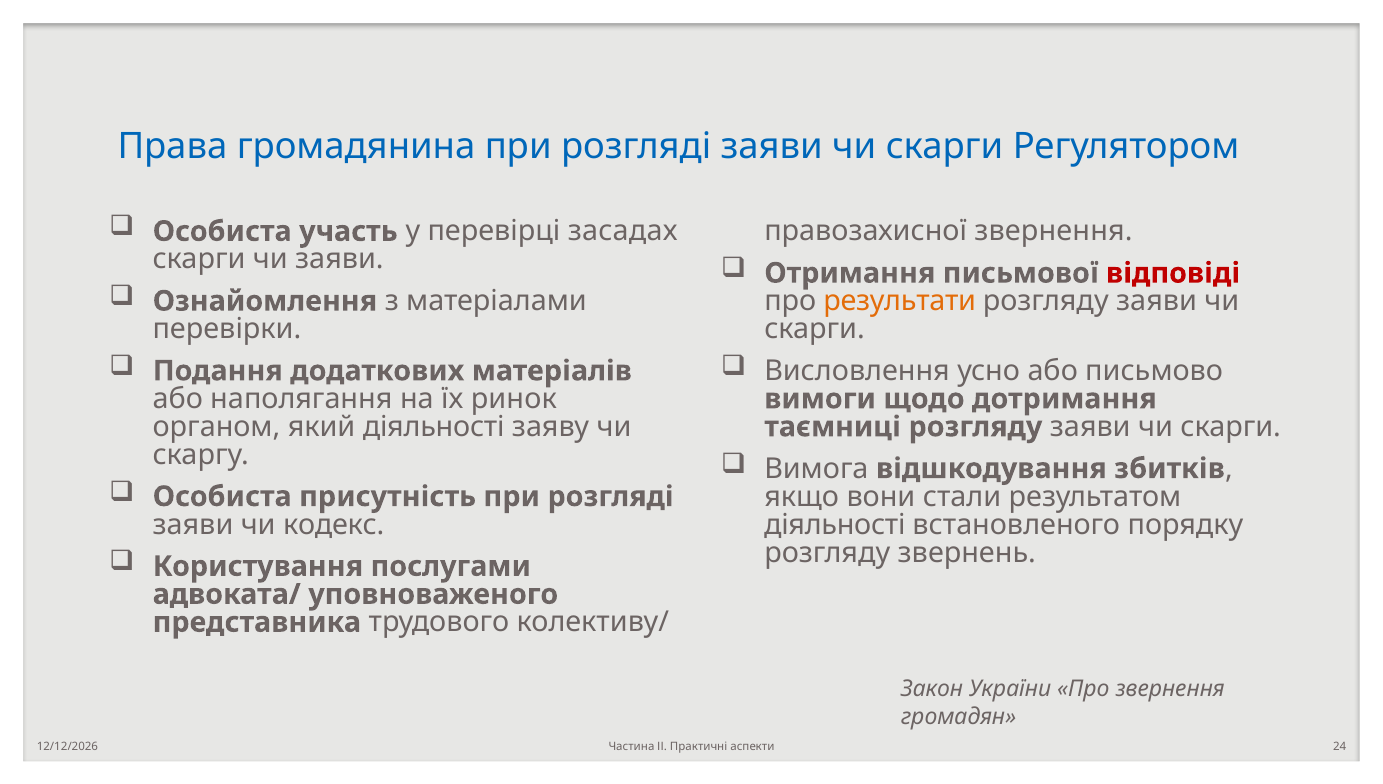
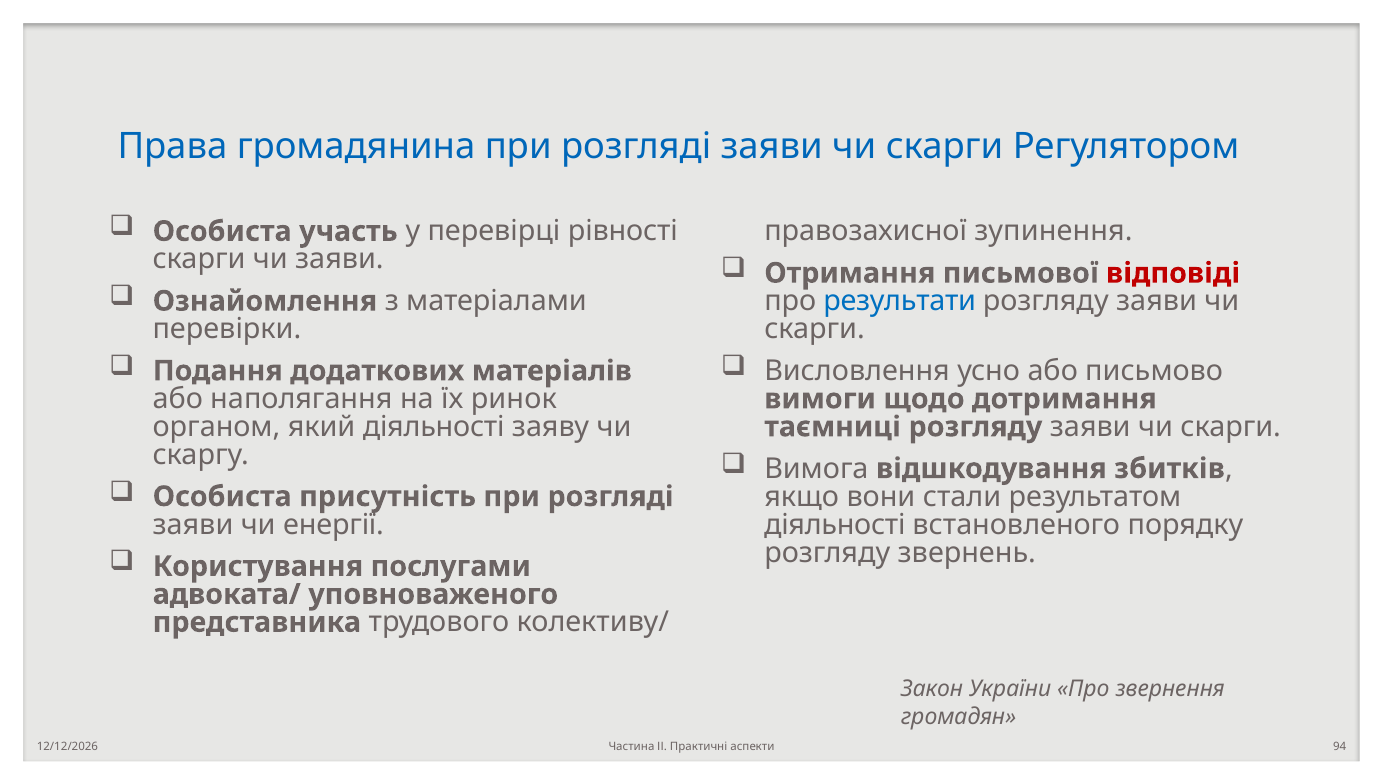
засадах: засадах -> рівності (623, 231)
правозахисної звернення: звернення -> зупинення (1053, 231)
результати colour: orange -> blue (900, 301)
кодекс: кодекс -> енергії (334, 525)
24: 24 -> 94 (1340, 747)
